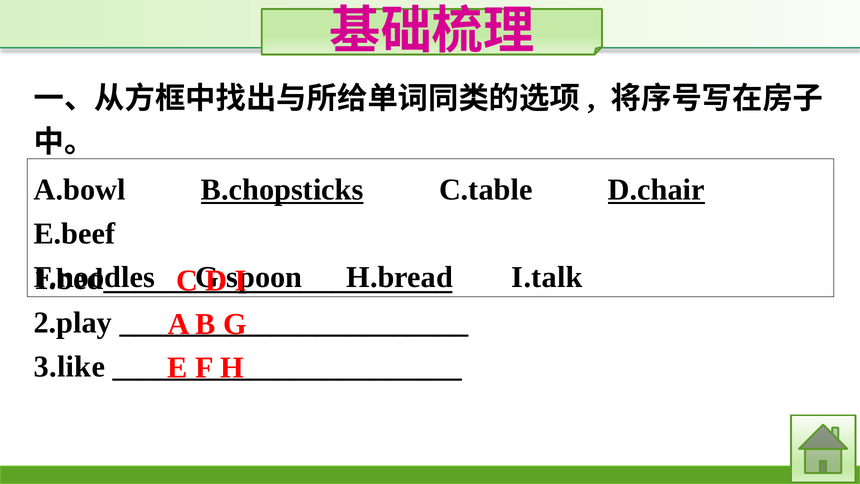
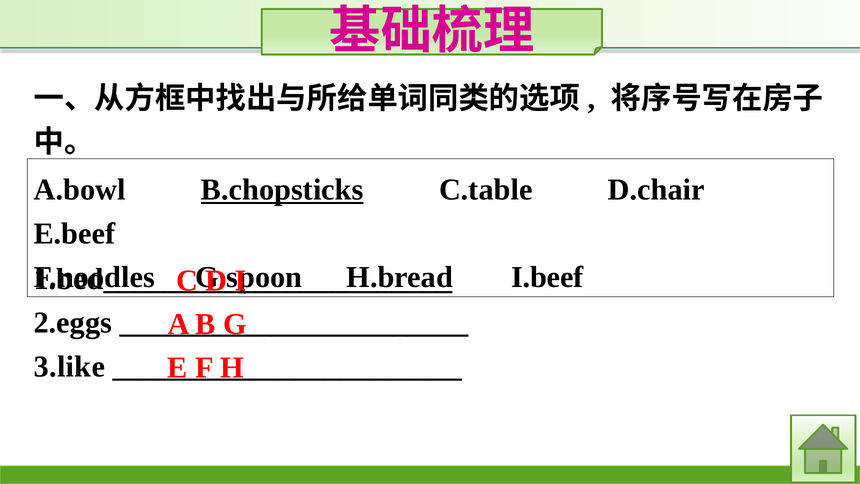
D.chair underline: present -> none (656, 190)
I.talk: I.talk -> I.beef (547, 277)
2.play: 2.play -> 2.eggs (73, 323)
